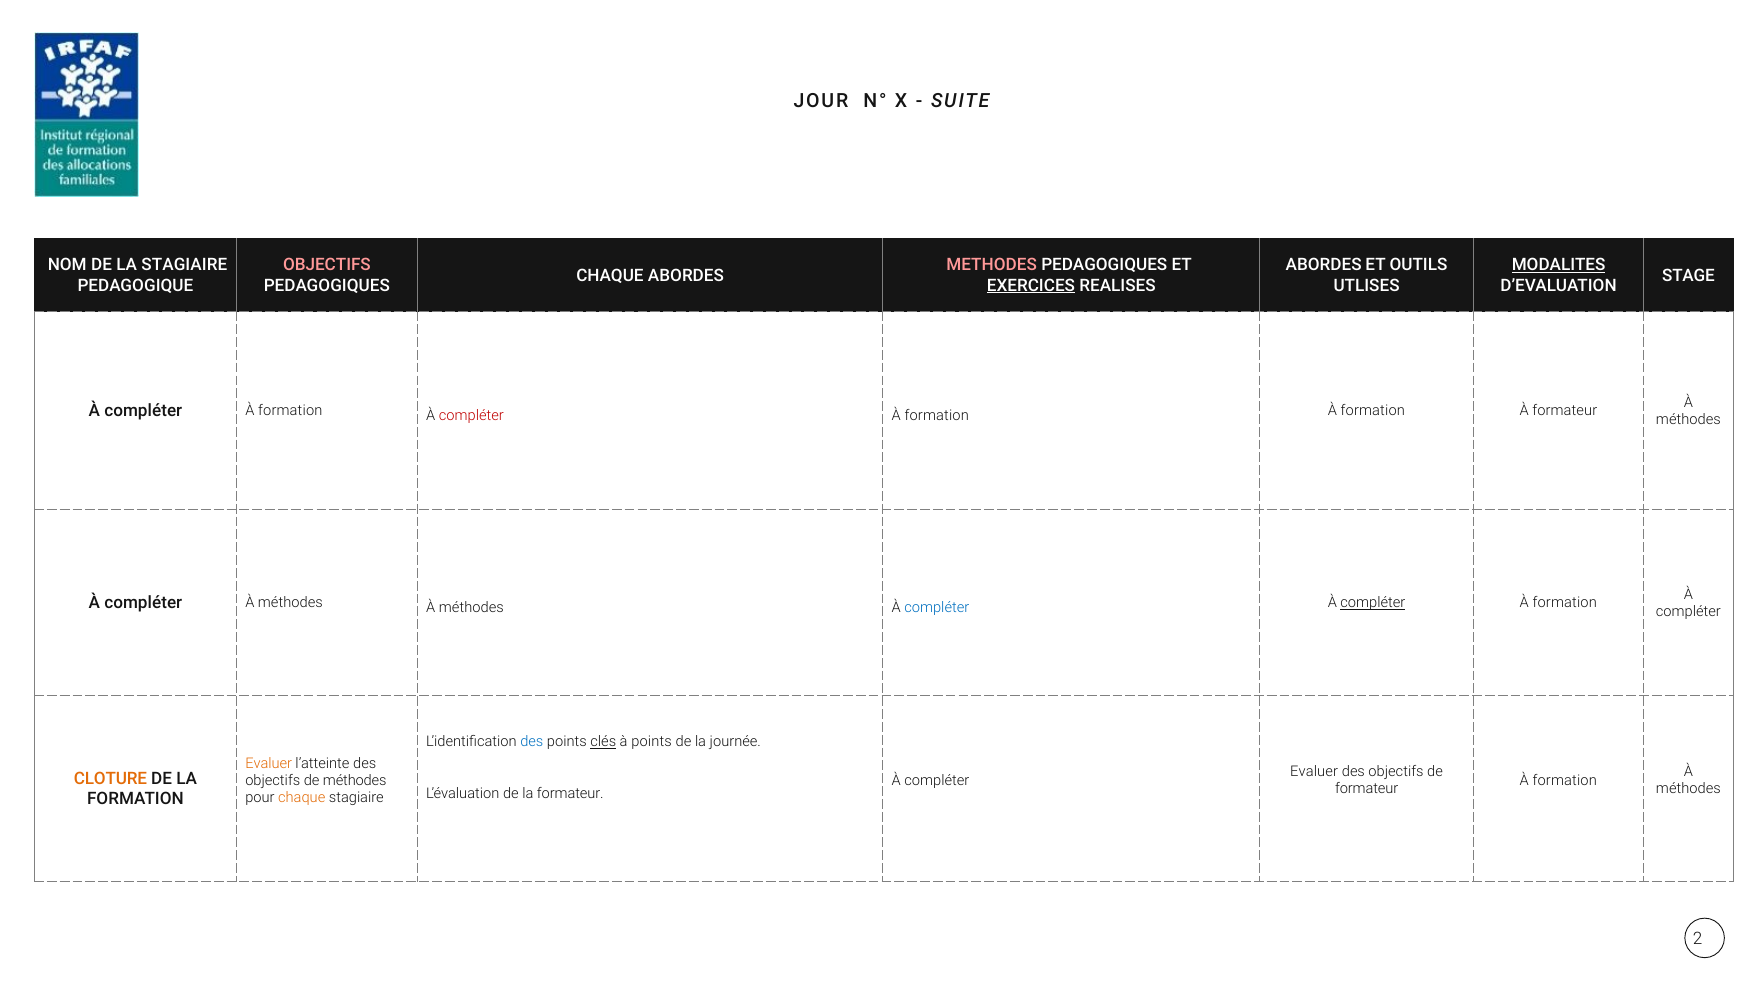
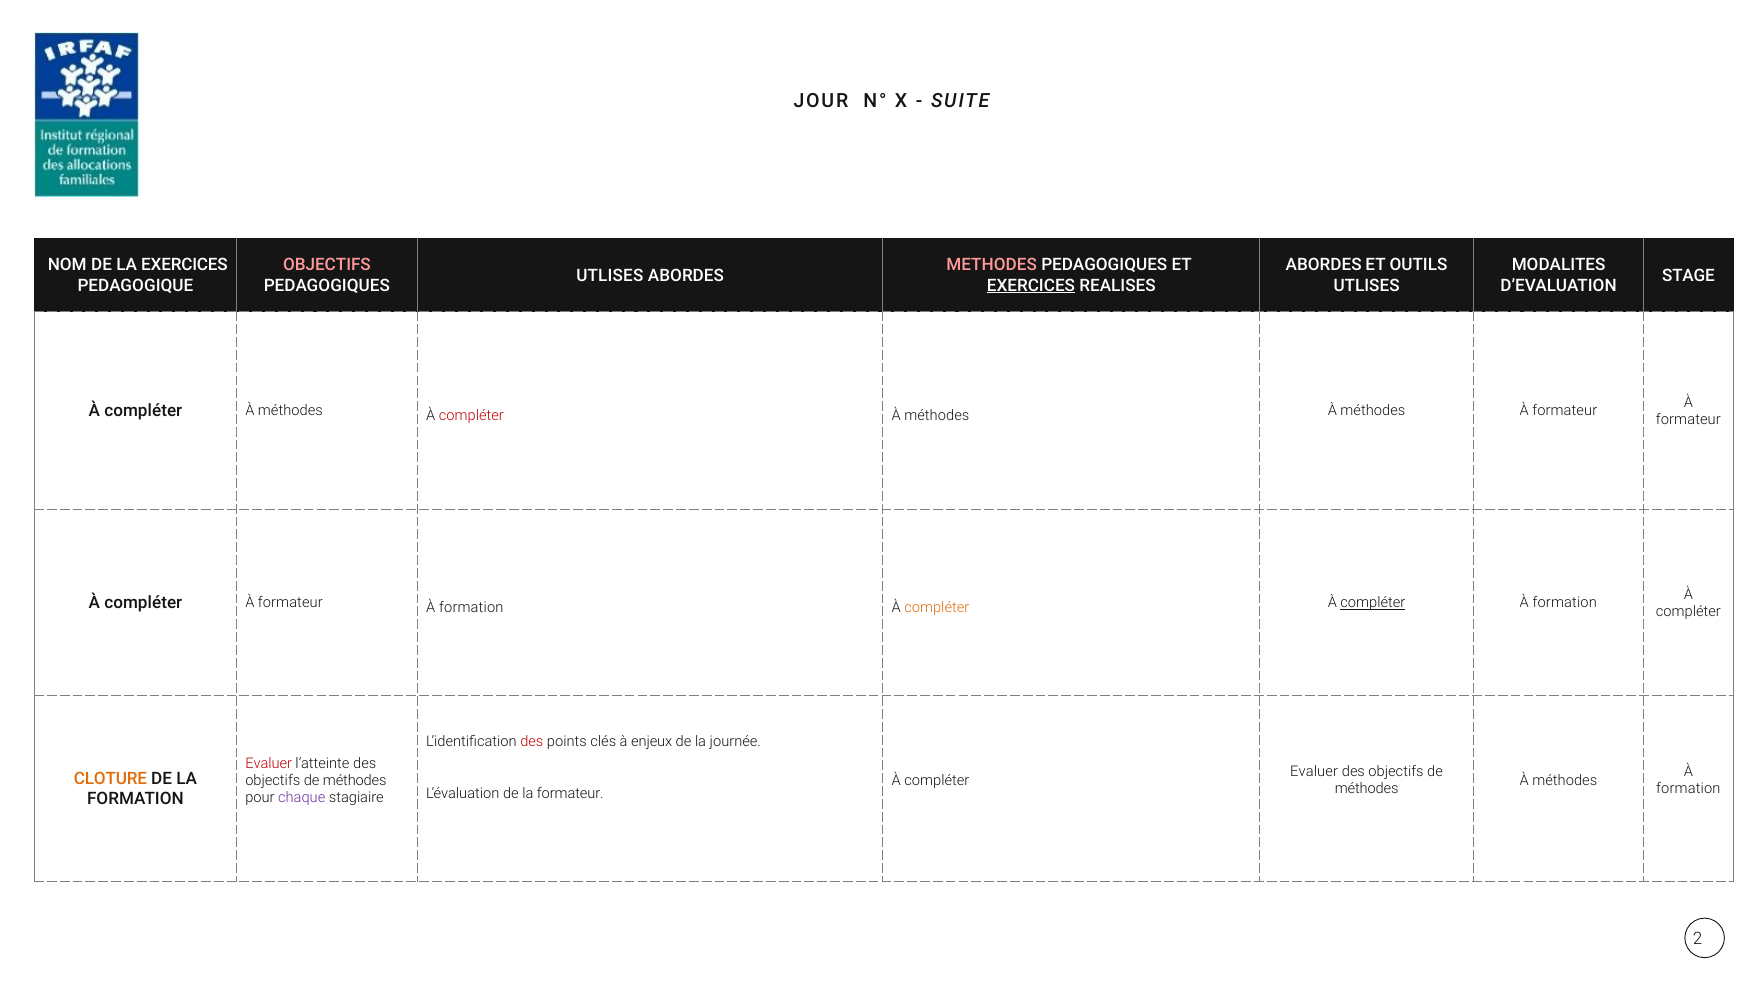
LA STAGIAIRE: STAGIAIRE -> EXERCICES (184, 266)
MODALITES underline: present -> none (1559, 266)
CHAQUE: CHAQUE -> UTLISES (610, 276)
formation: formation -> méthodes (290, 411)
formation: formation -> méthodes (937, 416)
formation: formation -> méthodes (1373, 411)
méthodes: méthodes -> formateur (1688, 420)
compléter À méthodes: méthodes -> formateur (290, 604)
méthodes: méthodes -> formation (471, 608)
compléter colour: blue -> orange (937, 608)
des colour: blue -> red (532, 742)
clés underline: present -> none (603, 742)
à points: points -> enjeux (652, 742)
Evaluer colour: orange -> red (269, 764)
formation: formation -> méthodes (1565, 781)
formateur: formateur -> méthodes (1367, 790)
méthodes: méthodes -> formation (1688, 790)
chaque colour: orange -> purple (302, 798)
